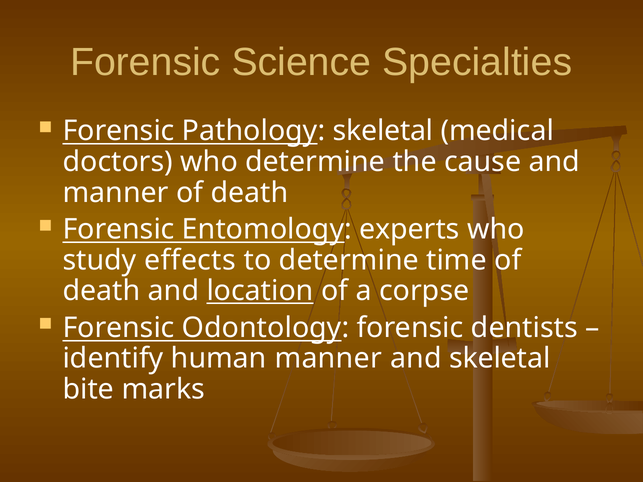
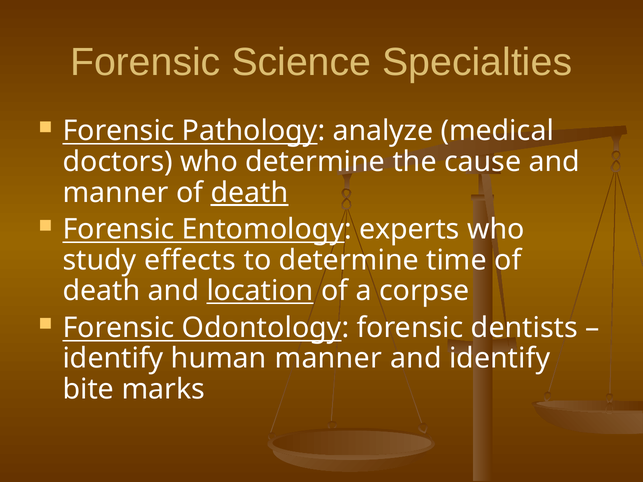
Pathology skeletal: skeletal -> analyze (383, 131)
death underline: none -> present (250, 193)
and skeletal: skeletal -> identify (500, 359)
